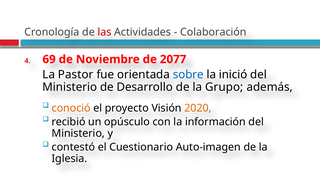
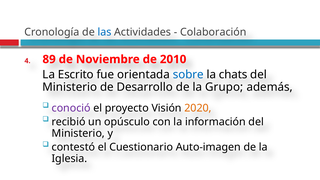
las colour: red -> blue (104, 32)
69: 69 -> 89 (49, 59)
2077: 2077 -> 2010 (173, 59)
Pastor: Pastor -> Escrito (76, 75)
inició: inició -> chats (233, 75)
conoció colour: orange -> purple (71, 108)
